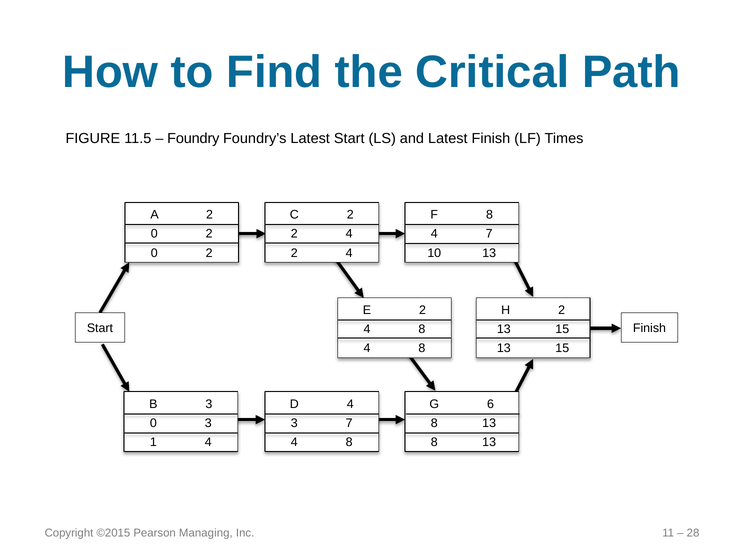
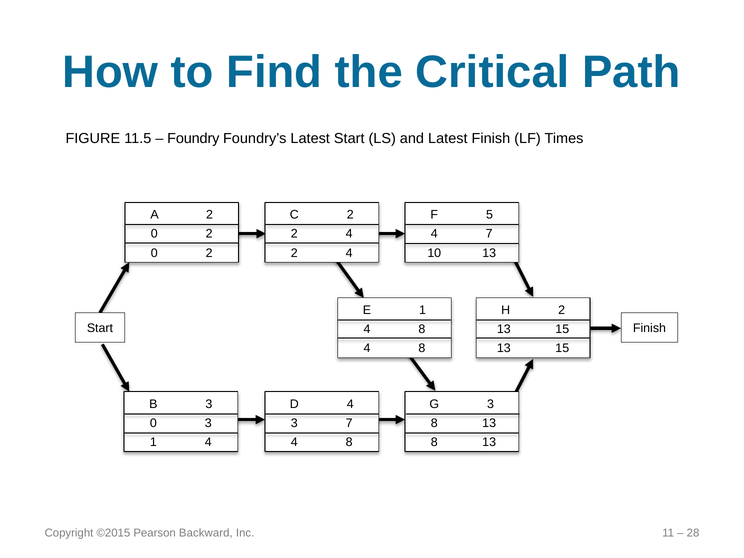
F 8: 8 -> 5 (490, 215)
E 2: 2 -> 1 (423, 310)
G 6: 6 -> 3 (491, 404)
Managing: Managing -> Backward (206, 533)
